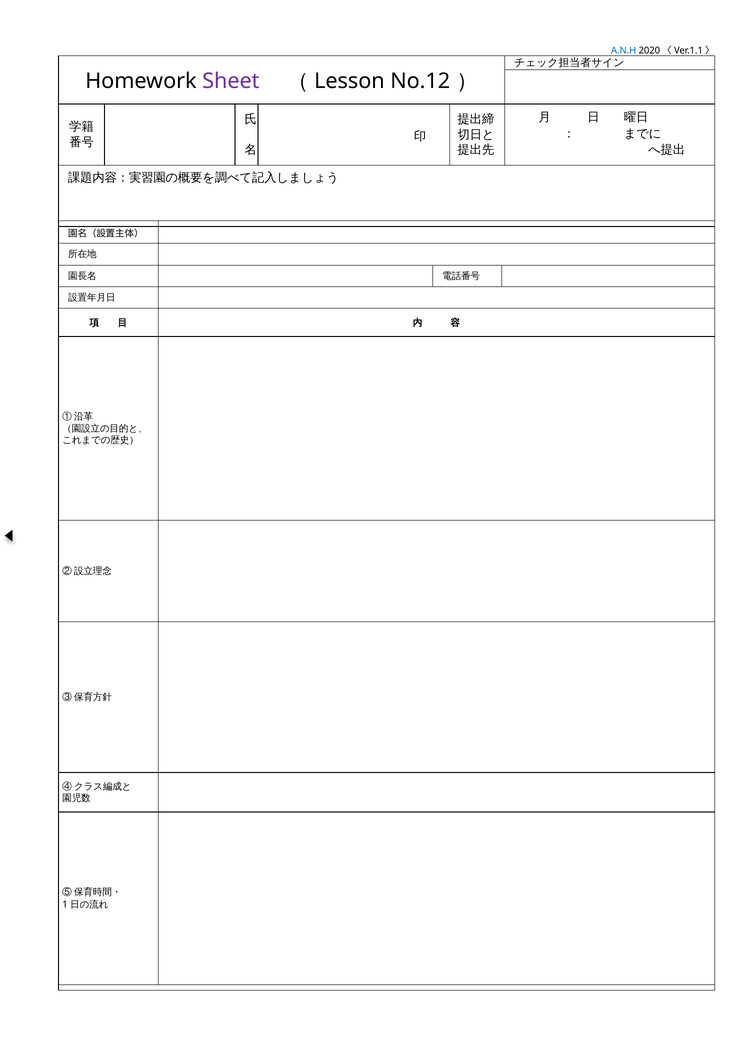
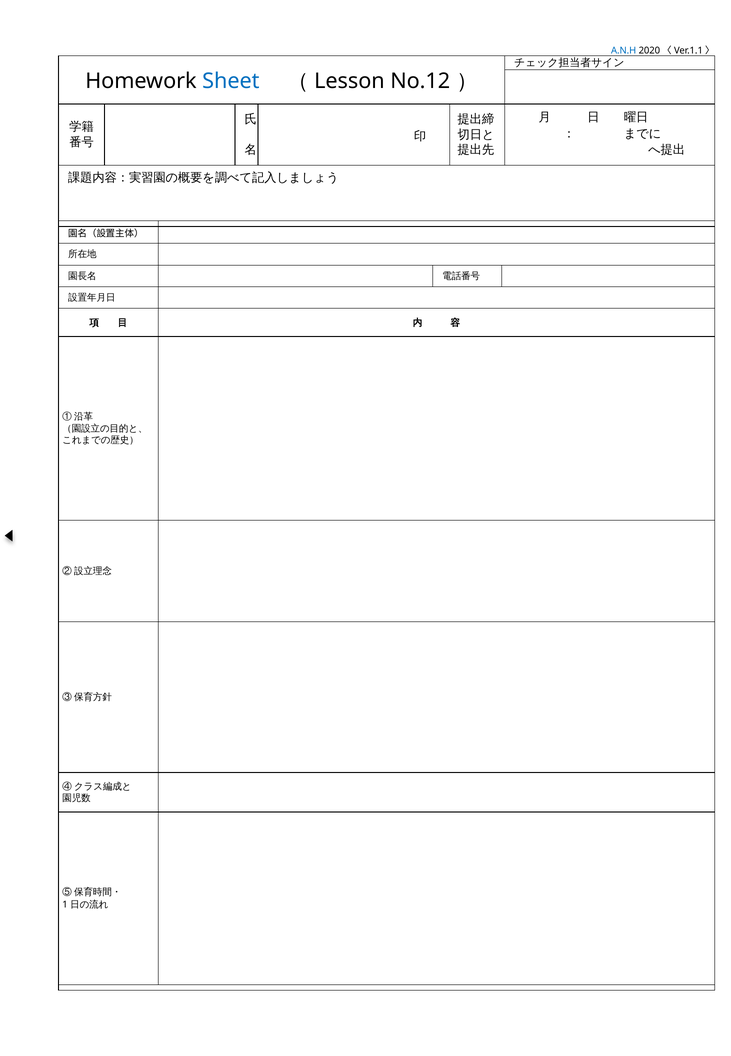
Sheet colour: purple -> blue (231, 81)
